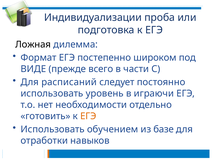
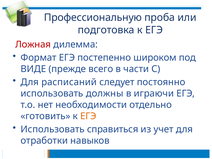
Индивидуализации: Индивидуализации -> Профессиональную (93, 18)
Ложная colour: black -> red (33, 44)
уровень: уровень -> должны (105, 93)
обучением: обучением -> справиться (113, 129)
базе: базе -> учет (164, 129)
